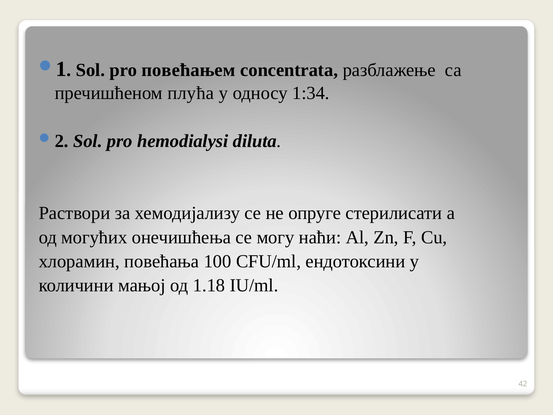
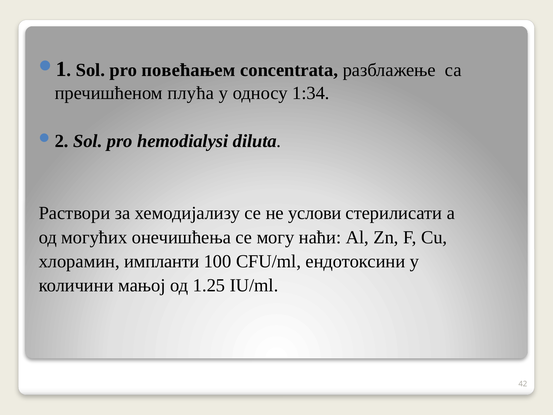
опруге: опруге -> услови (315, 213)
повећања: повећања -> импланти (162, 261)
1.18: 1.18 -> 1.25 (209, 285)
